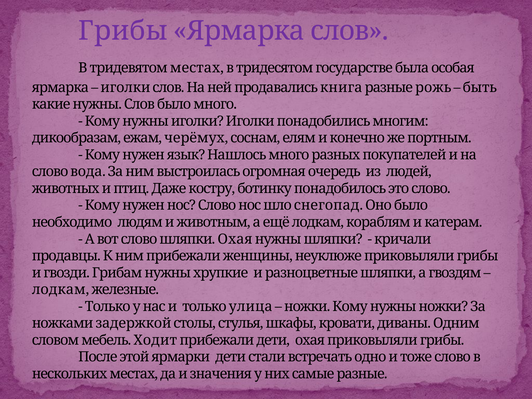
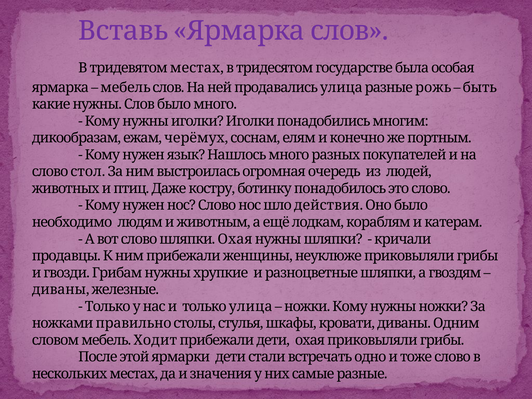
Грибы: Грибы -> Вставь (123, 31)
иголки: иголки -> мебель (125, 87)
продавались книга: книга -> улица (341, 87)
вода: вода -> стол (88, 172)
снегопад: снегопад -> действия (329, 205)
лодкам: лодкам -> диваны (61, 290)
задержкой: задержкой -> правильно (134, 323)
